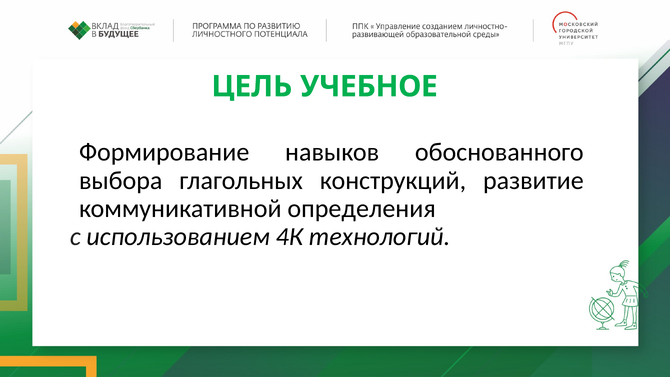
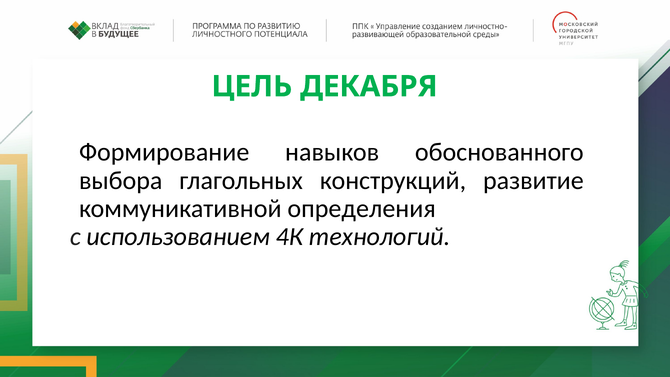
УЧЕБНОЕ: УЧЕБНОЕ -> ДЕКАБРЯ (369, 87)
